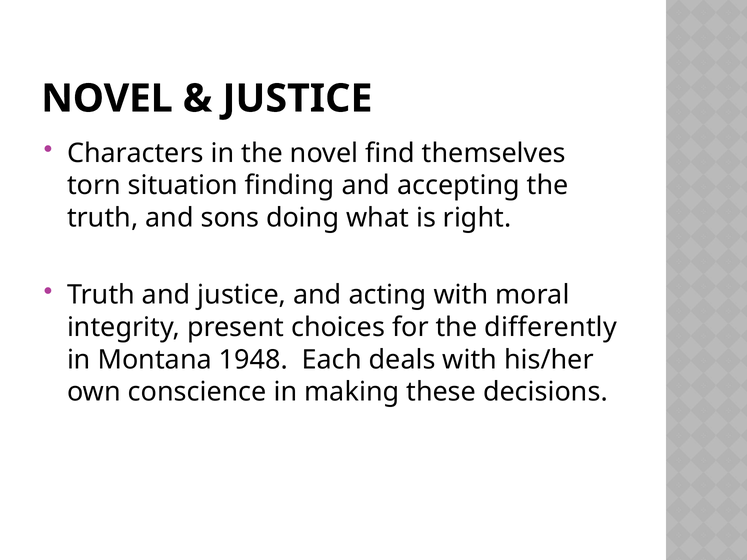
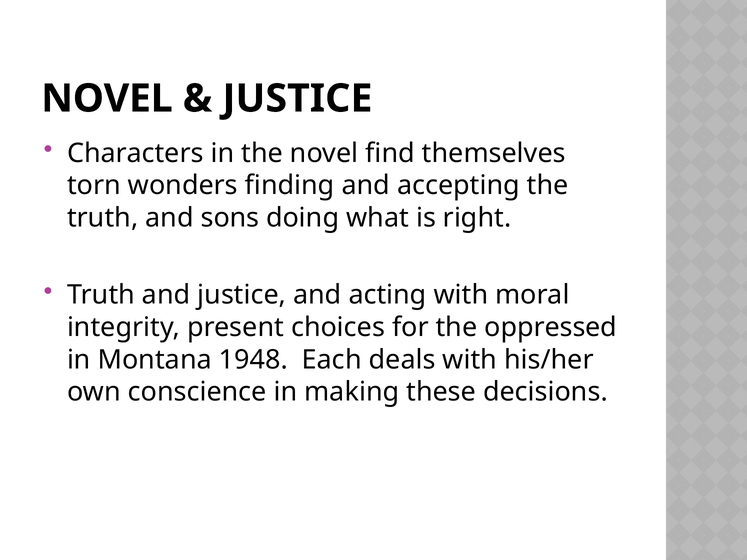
situation: situation -> wonders (183, 186)
differently: differently -> oppressed (551, 327)
